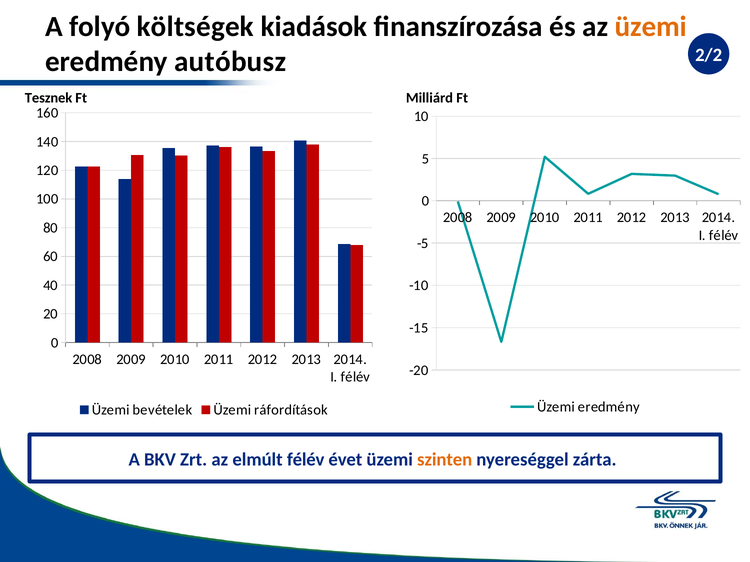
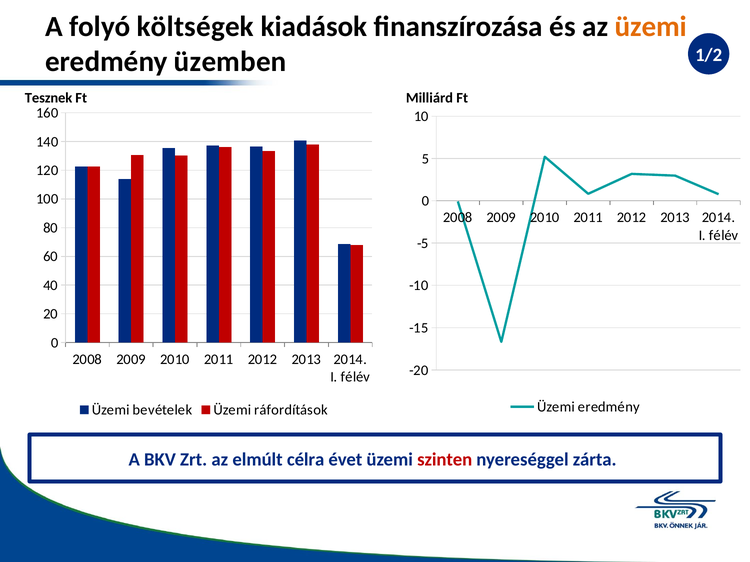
2/2: 2/2 -> 1/2 (709, 55)
autóbusz: autóbusz -> üzemben (230, 62)
elmúlt félév: félév -> célra (306, 460)
szinten colour: orange -> red (445, 460)
